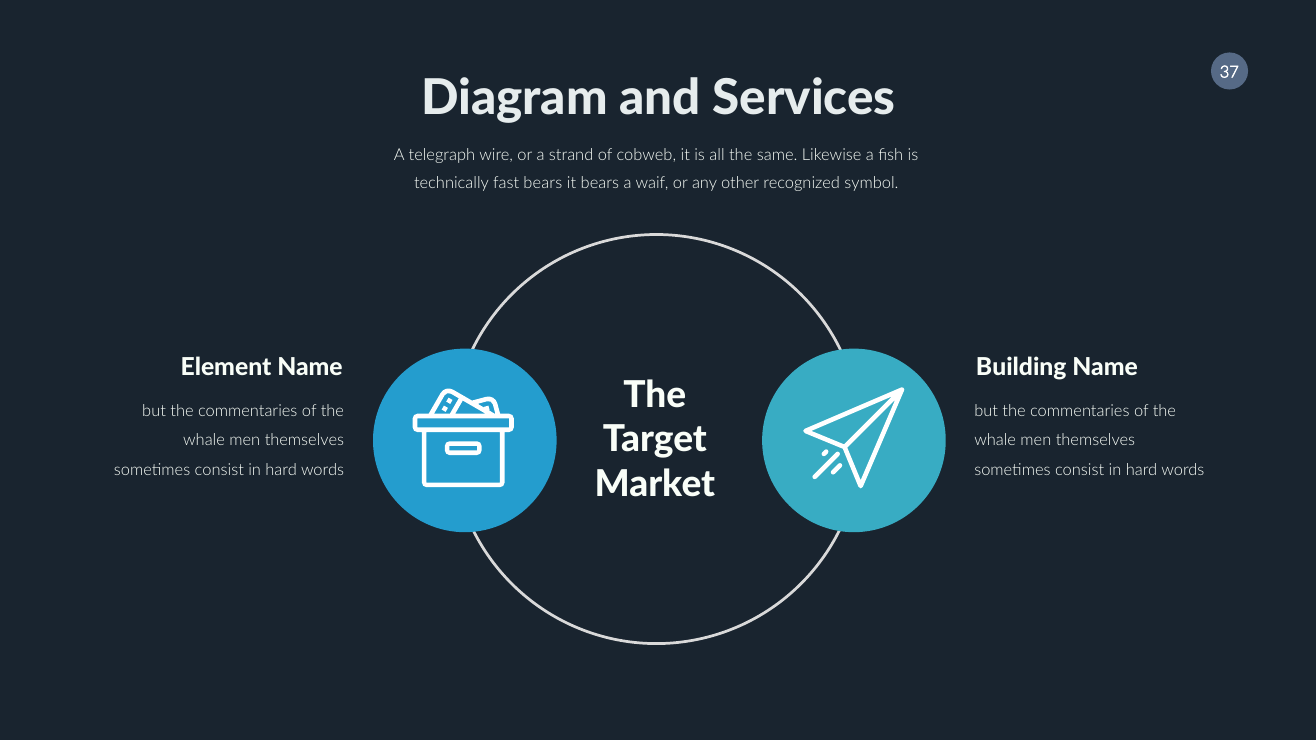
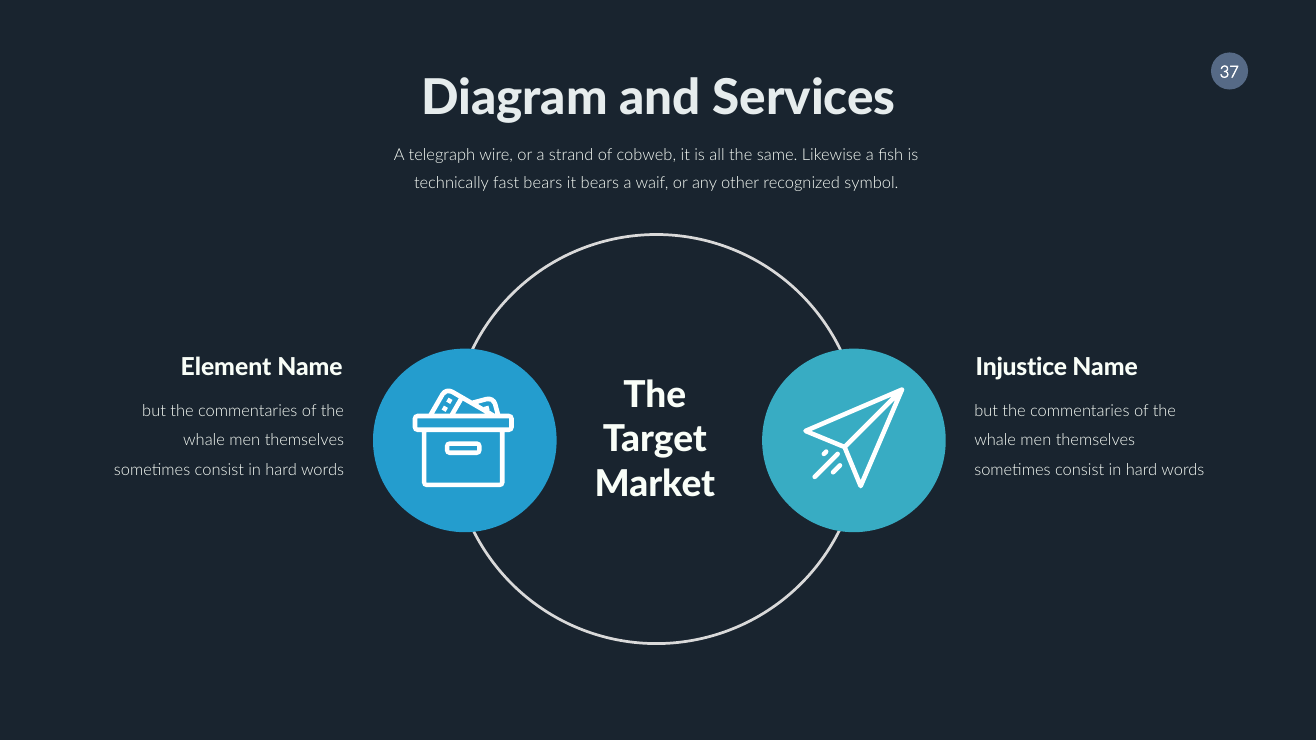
Building: Building -> Injustice (1021, 368)
